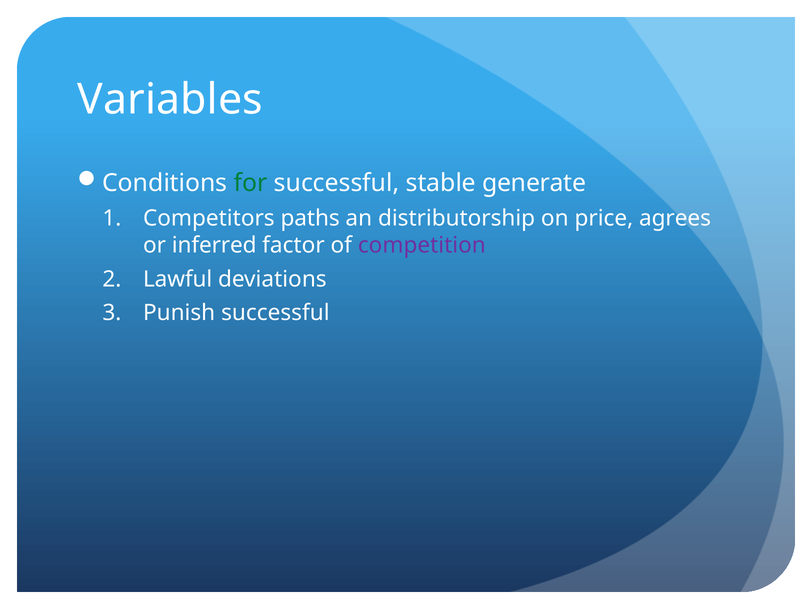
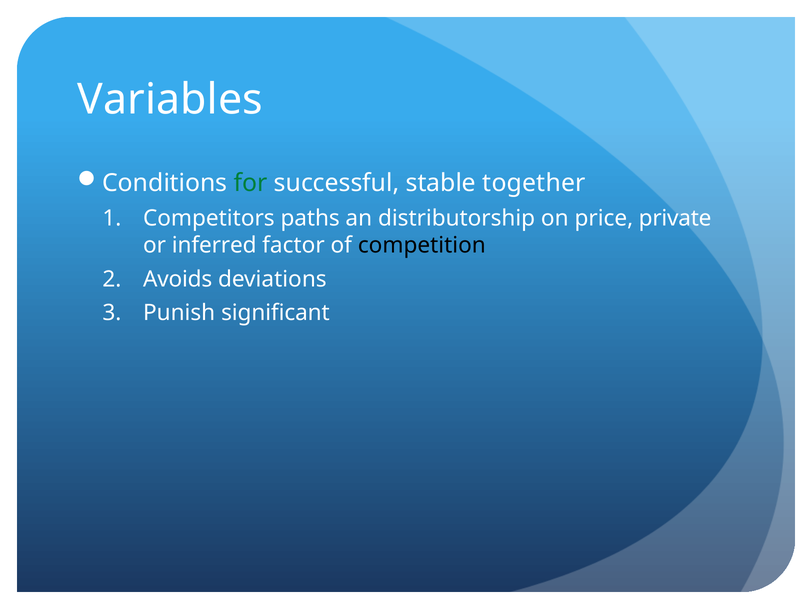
generate: generate -> together (534, 183)
agrees: agrees -> private (675, 218)
competition colour: purple -> black (422, 245)
Lawful: Lawful -> Avoids (178, 279)
Punish successful: successful -> significant (275, 313)
